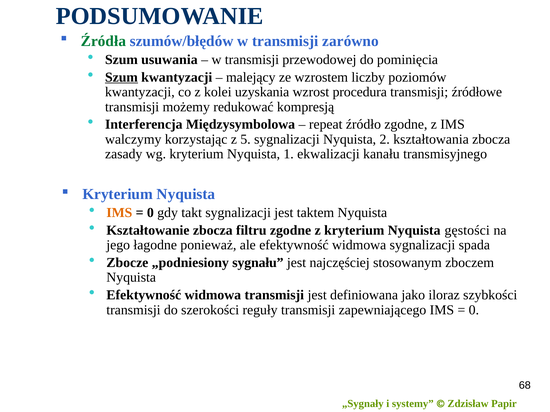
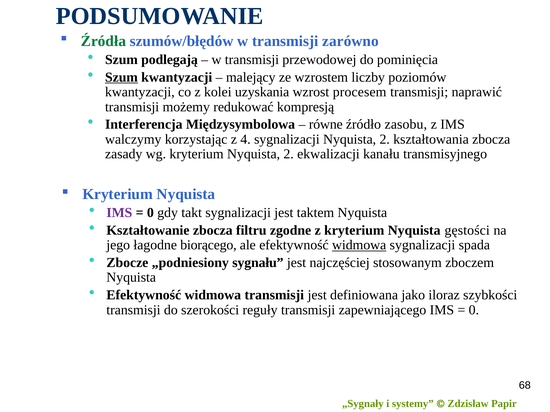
usuwania: usuwania -> podlegają (170, 60)
procedura: procedura -> procesem (360, 92)
źródłowe: źródłowe -> naprawić (477, 92)
repeat: repeat -> równe (326, 125)
źródło zgodne: zgodne -> zasobu (406, 125)
5: 5 -> 4 (246, 139)
kryterium Nyquista 1: 1 -> 2 (289, 154)
IMS colour: orange -> purple (119, 213)
ponieważ: ponieważ -> biorącego (208, 245)
widmowa underline: none -> present (359, 245)
